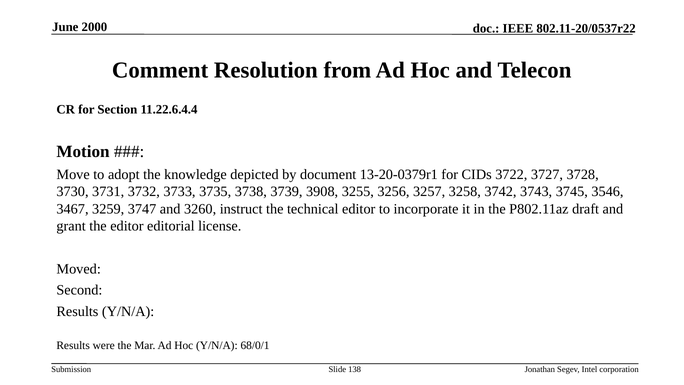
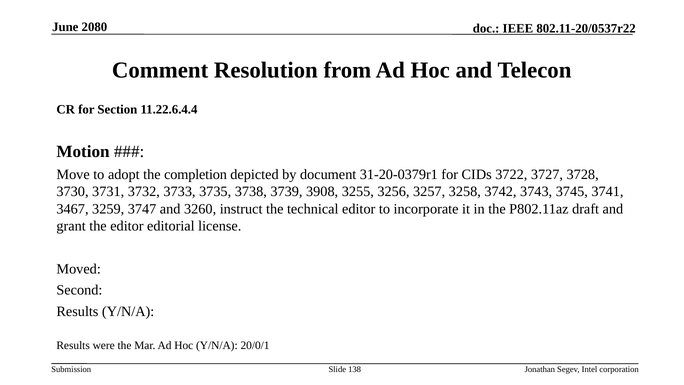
2000: 2000 -> 2080 (94, 27)
knowledge: knowledge -> completion (196, 175)
13-20-0379r1: 13-20-0379r1 -> 31-20-0379r1 (399, 175)
3546: 3546 -> 3741 (607, 192)
68/0/1: 68/0/1 -> 20/0/1 (255, 345)
